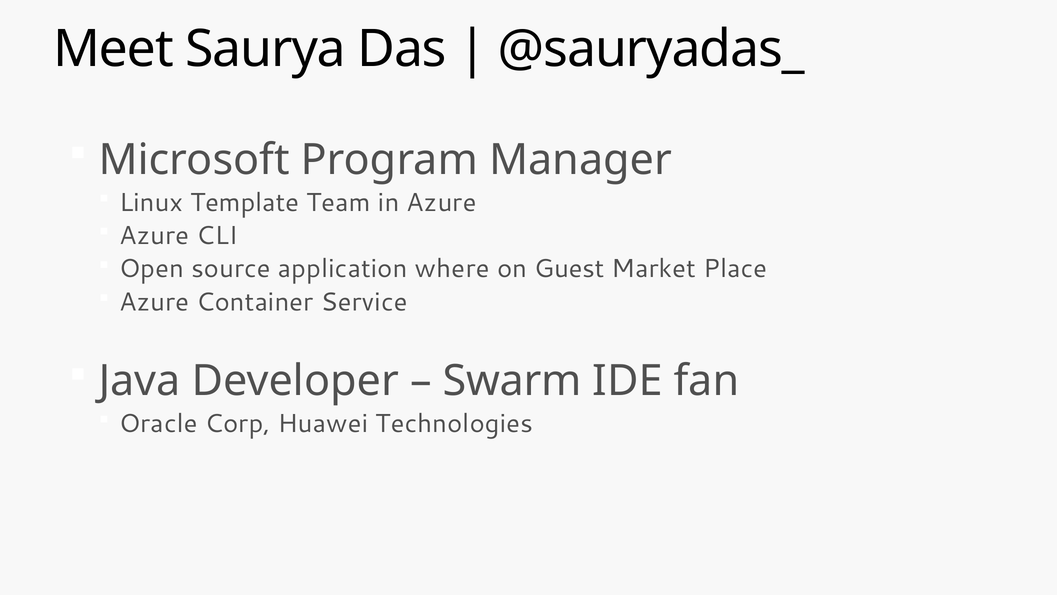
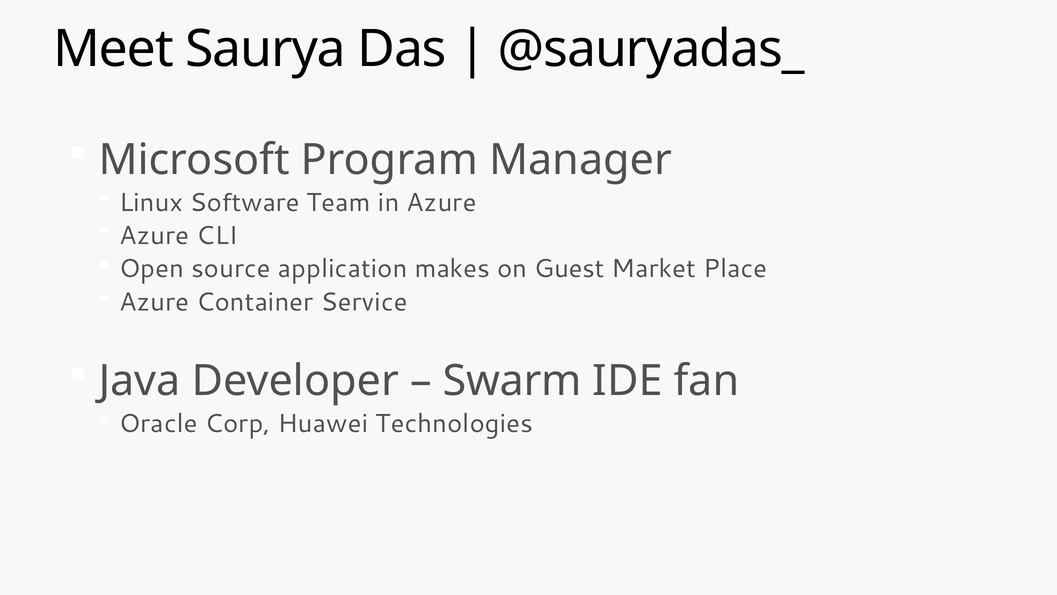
Template: Template -> Software (245, 202)
where: where -> makes (452, 269)
